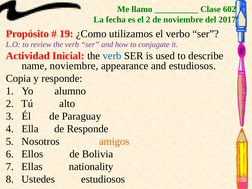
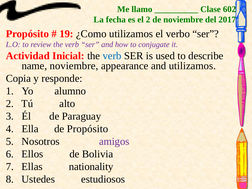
and estudiosos: estudiosos -> utilizamos (192, 66)
de Responde: Responde -> Propósito (88, 129)
amigos colour: orange -> purple (114, 141)
